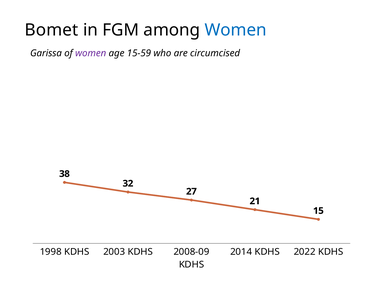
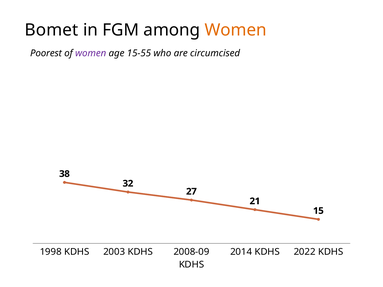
Women colour: blue -> orange (236, 30)
Garissa: Garissa -> Poorest (46, 53)
15-59: 15-59 -> 15-55 (139, 53)
